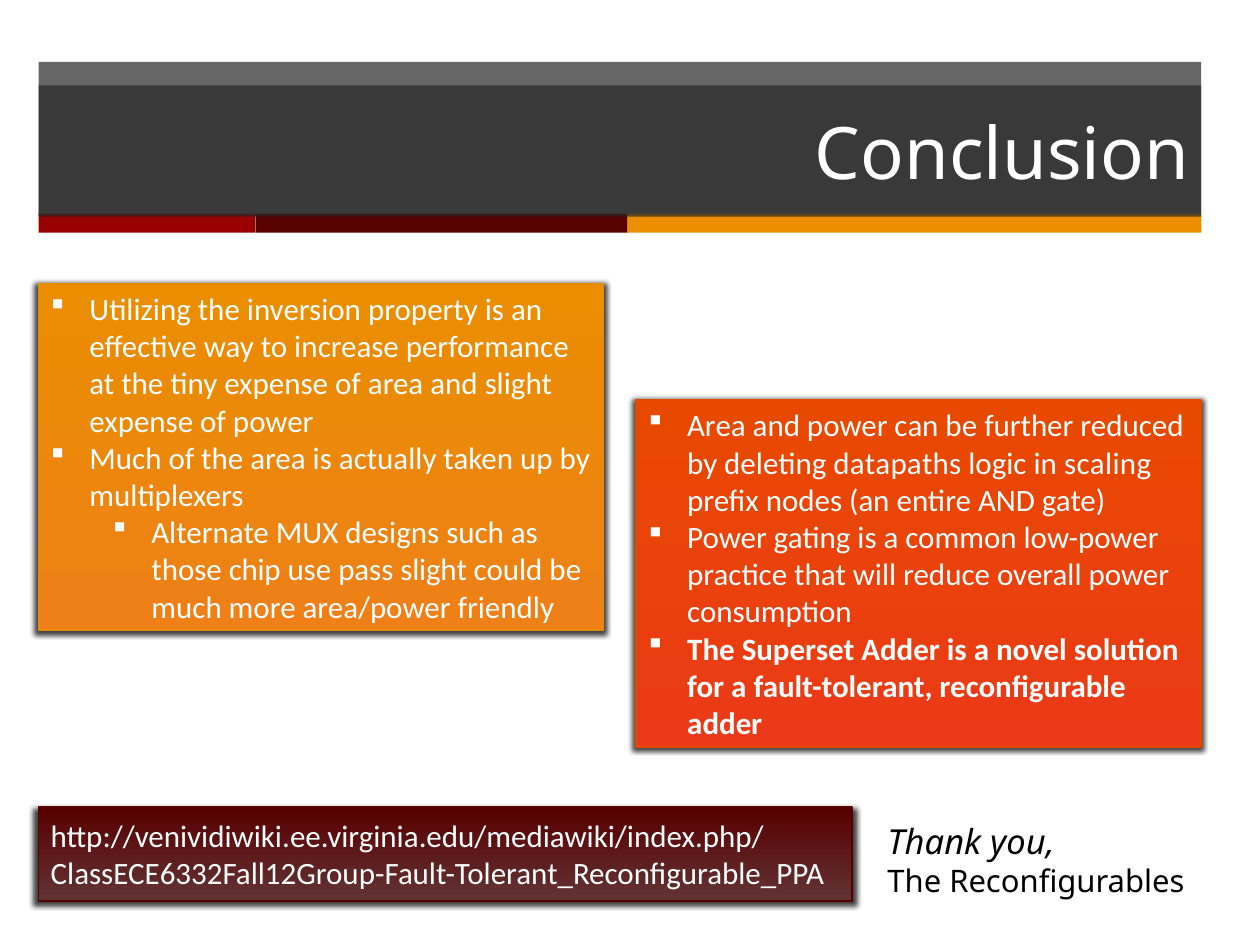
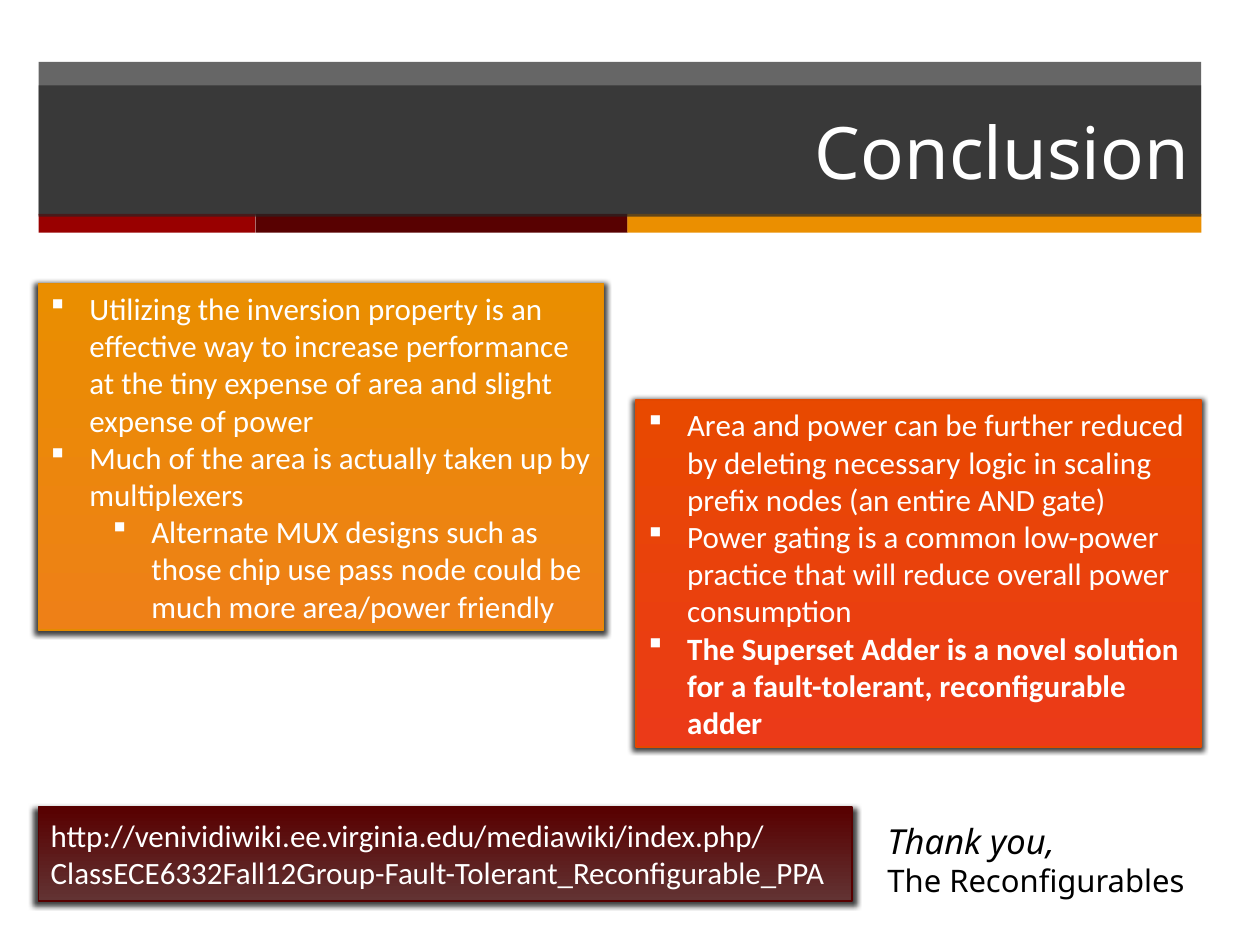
datapaths: datapaths -> necessary (897, 464)
pass slight: slight -> node (433, 571)
